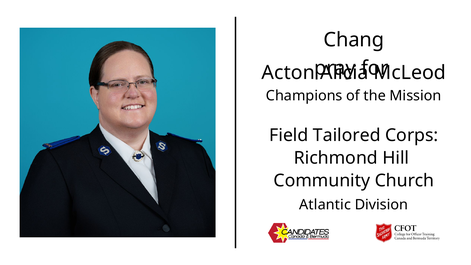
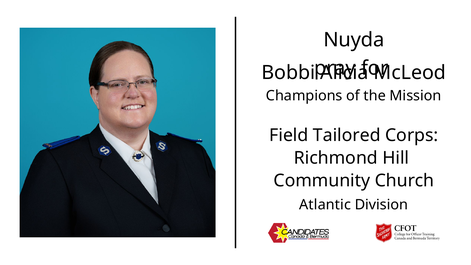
Chang: Chang -> Nuyda (354, 40)
Acton: Acton -> Bobbi (288, 73)
